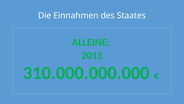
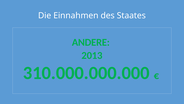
ALLEINE: ALLEINE -> ANDERE (91, 42)
